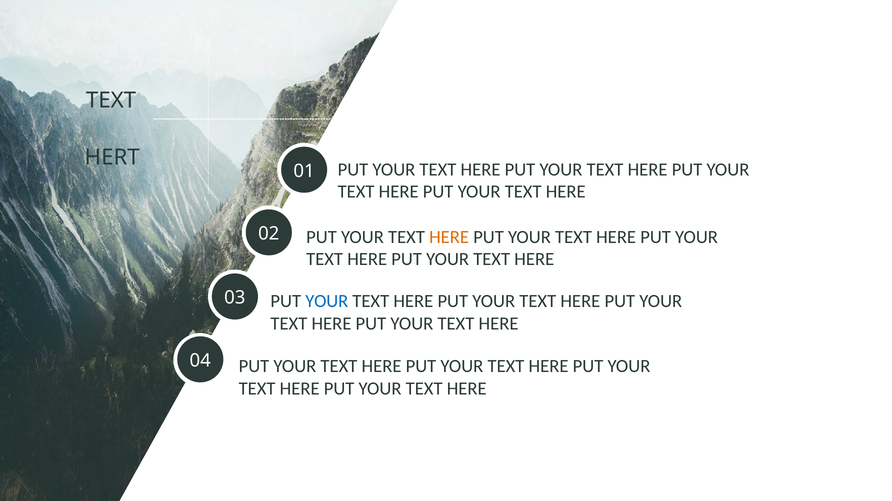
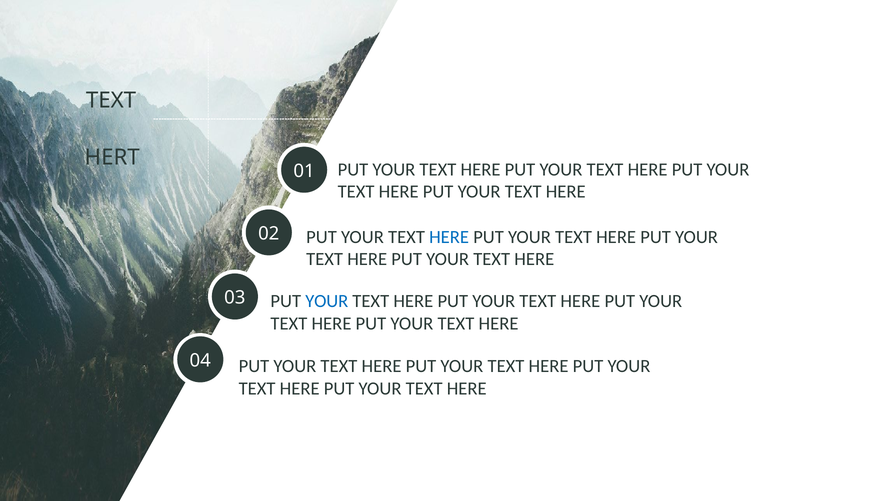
HERE colour: orange -> blue (449, 237)
